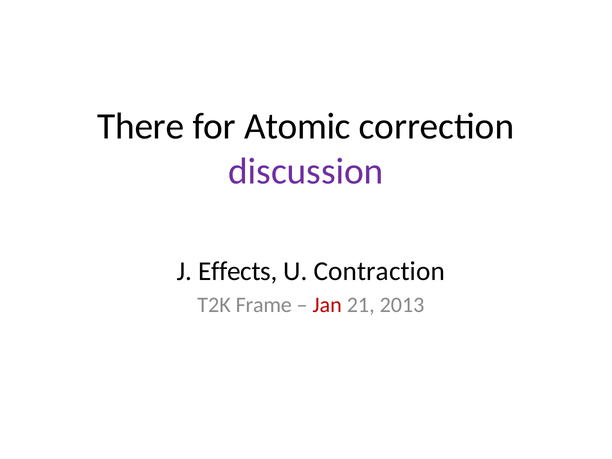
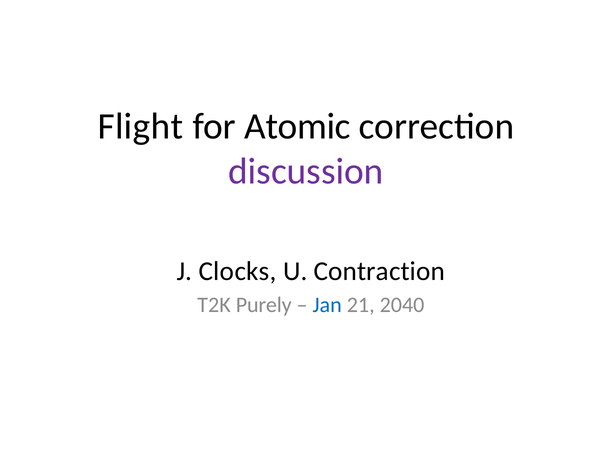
There: There -> Flight (140, 126)
Effects: Effects -> Clocks (238, 271)
Frame: Frame -> Purely (264, 305)
Jan colour: red -> blue (327, 305)
2013: 2013 -> 2040 (402, 305)
